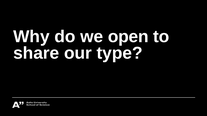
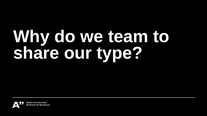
open: open -> team (128, 37)
